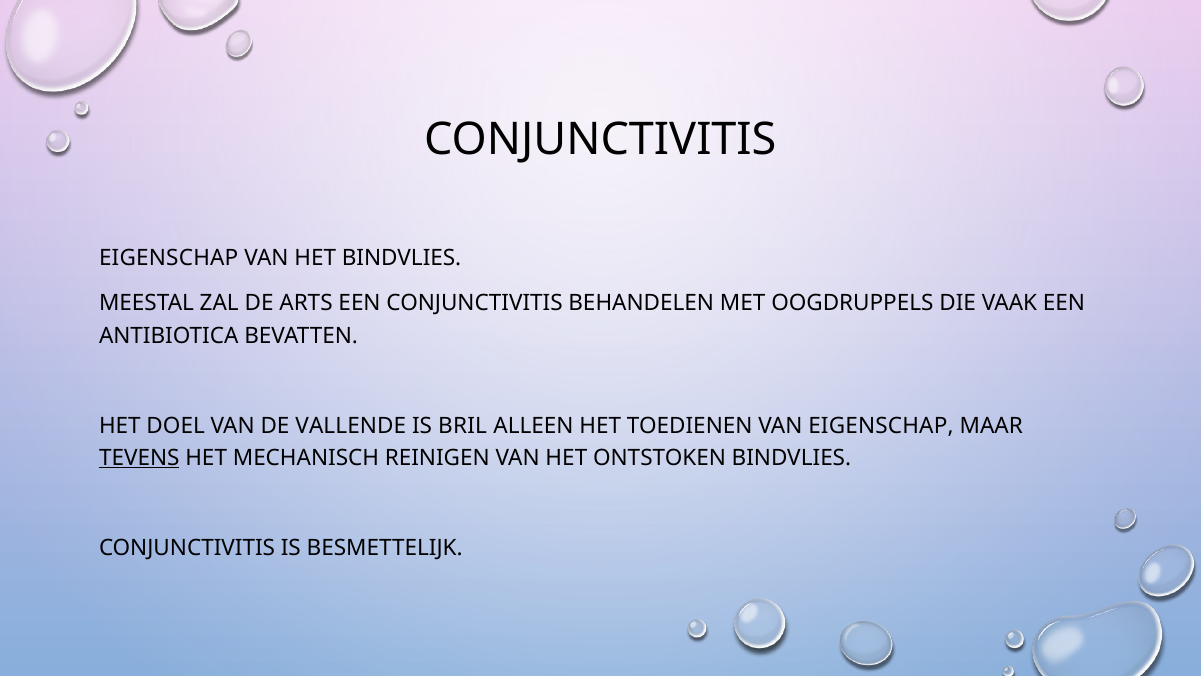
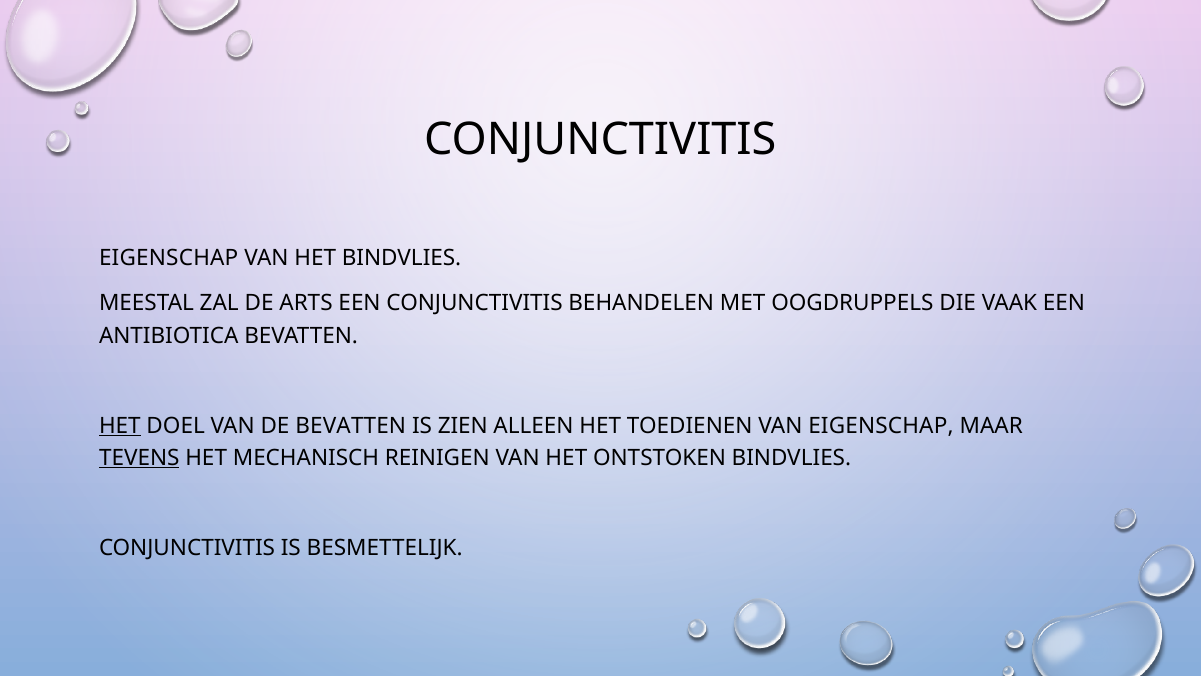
HET underline: none -> present (120, 425)
DE VALLENDE: VALLENDE -> BEVATTEN (351, 425)
BRIL: BRIL -> ZIEN (463, 425)
